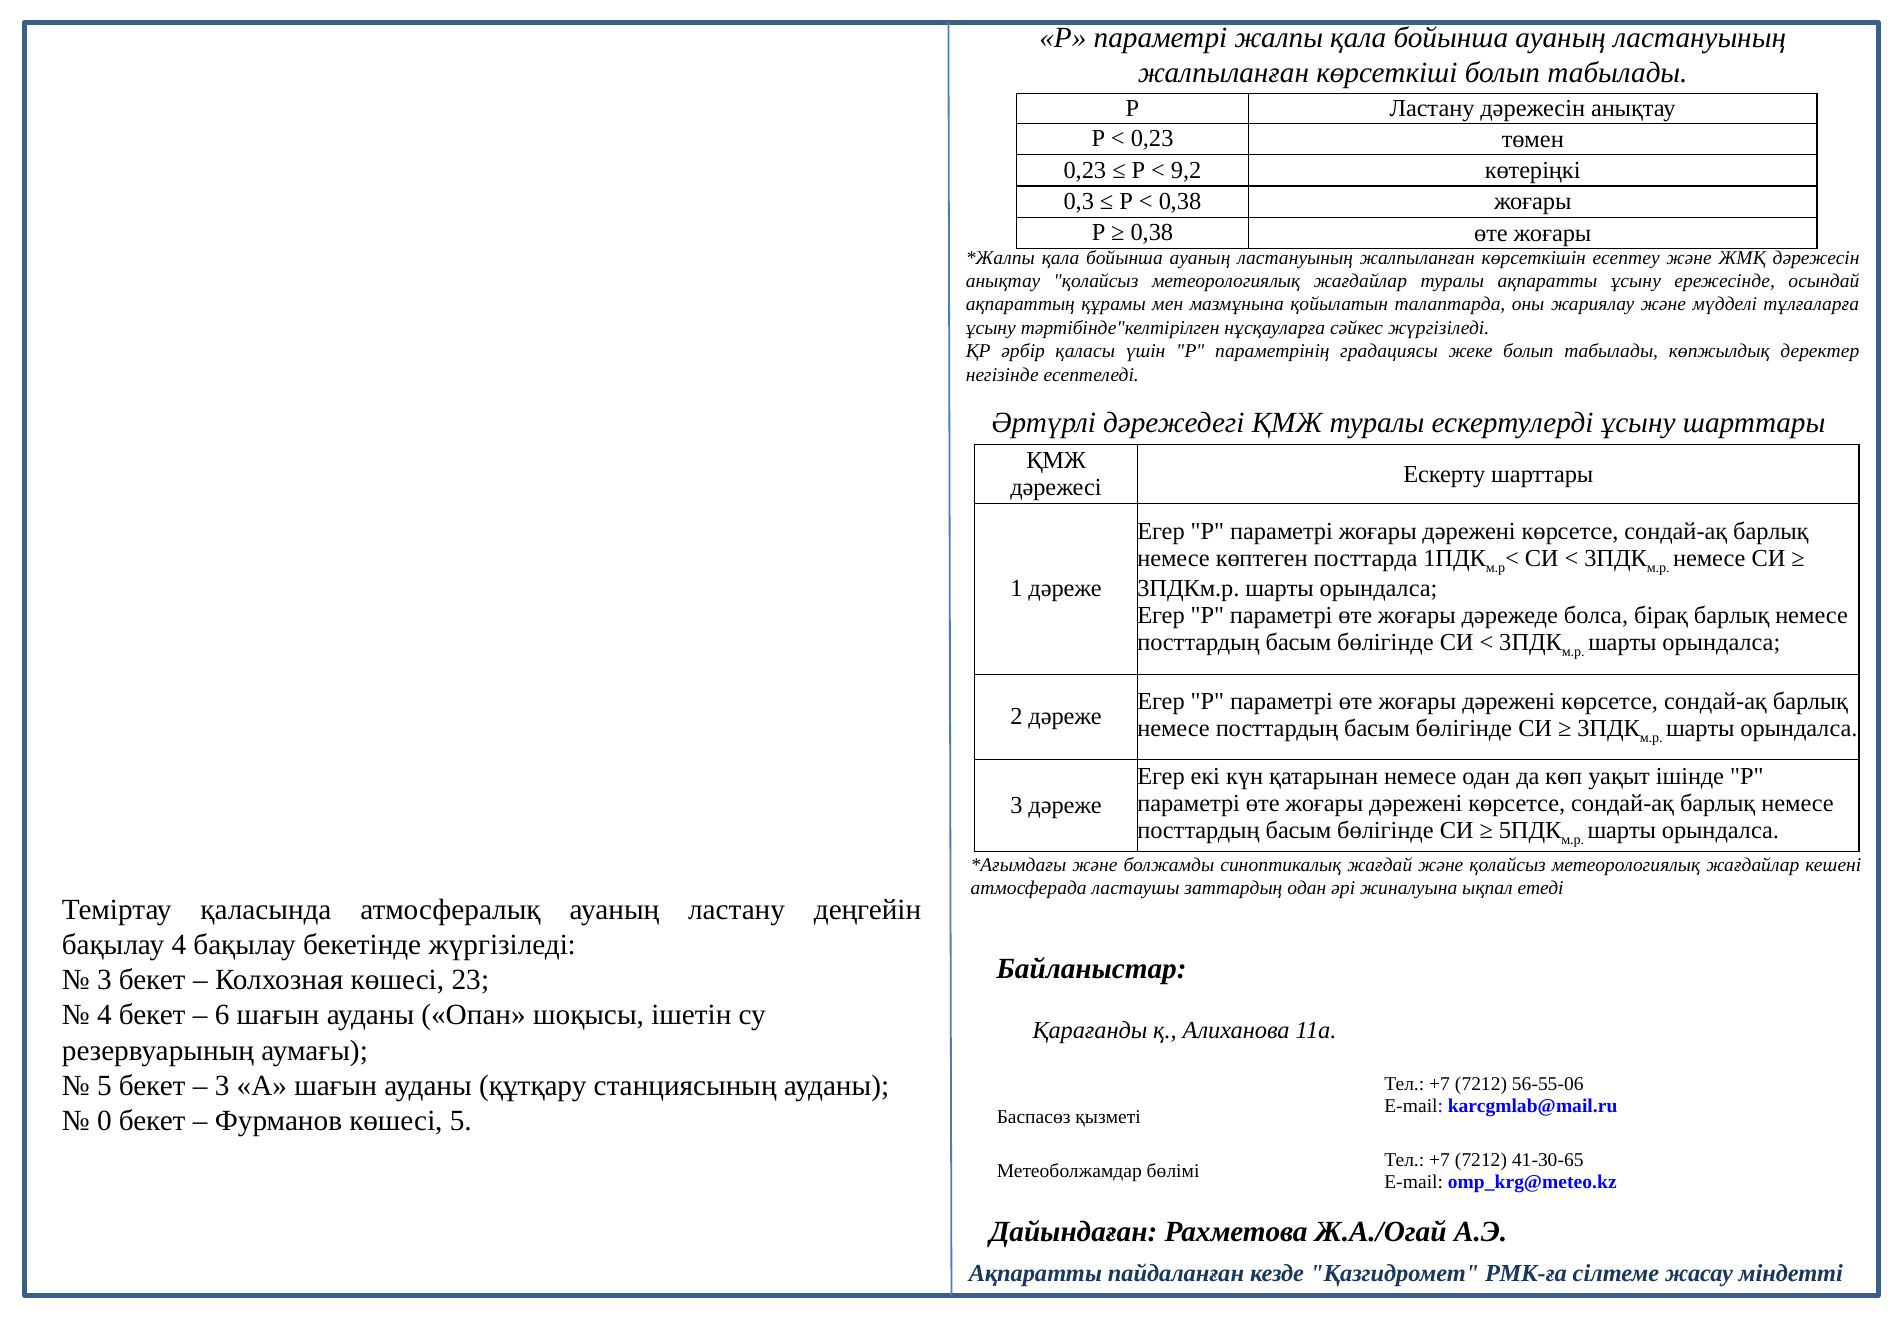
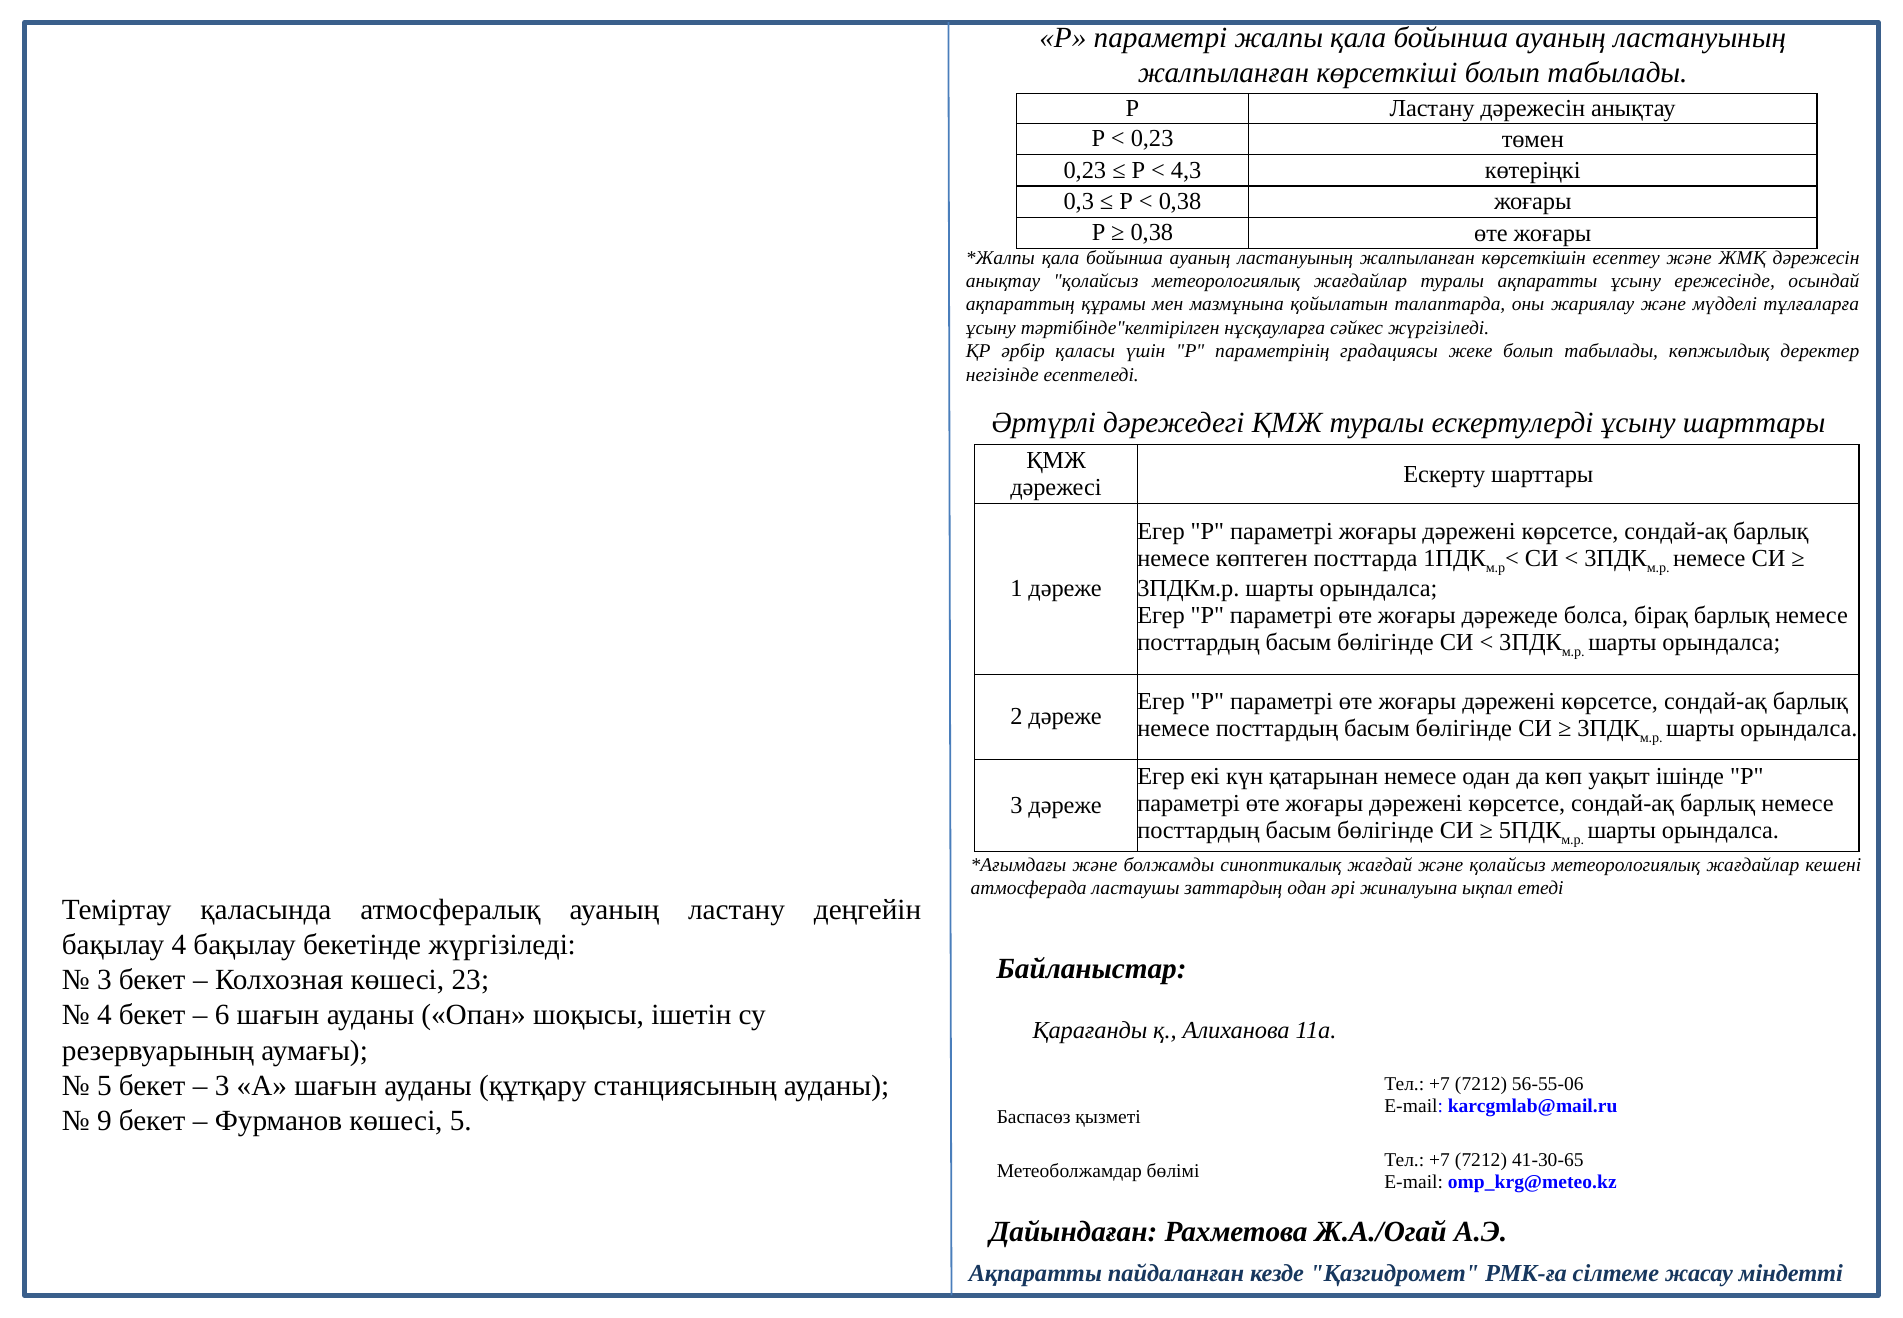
9,2: 9,2 -> 4,3 (1186, 170)
0: 0 -> 9 (104, 1120)
